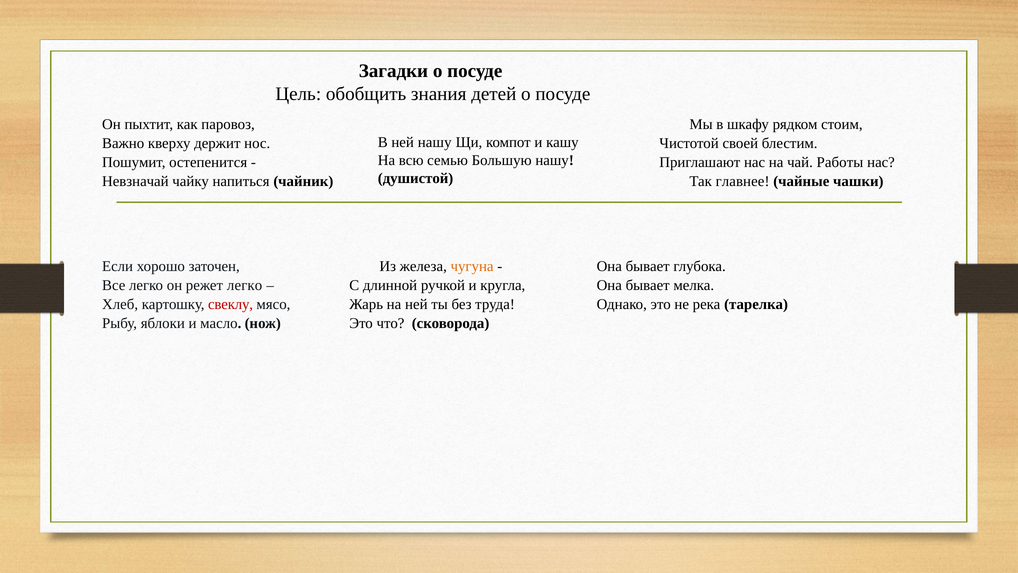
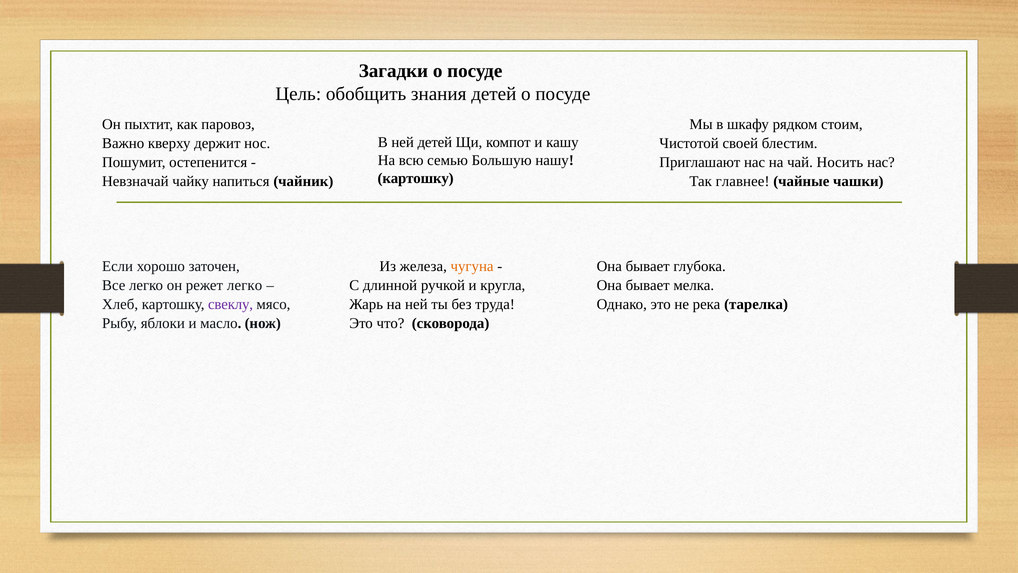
ней нашу: нашу -> детей (435, 142)
Работы: Работы -> Носить (840, 162)
душистой: душистой -> картошку (416, 178)
свеклу colour: red -> purple (231, 304)
